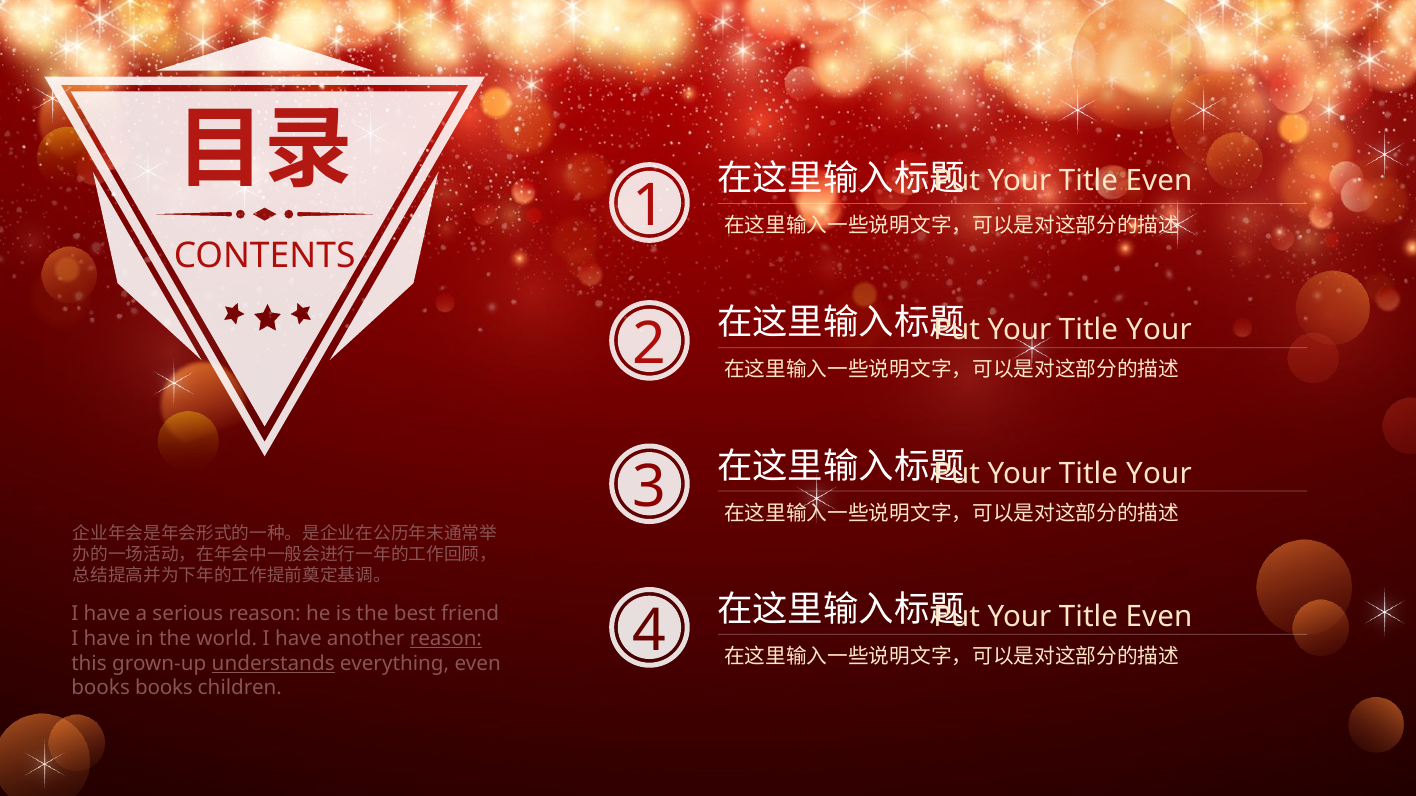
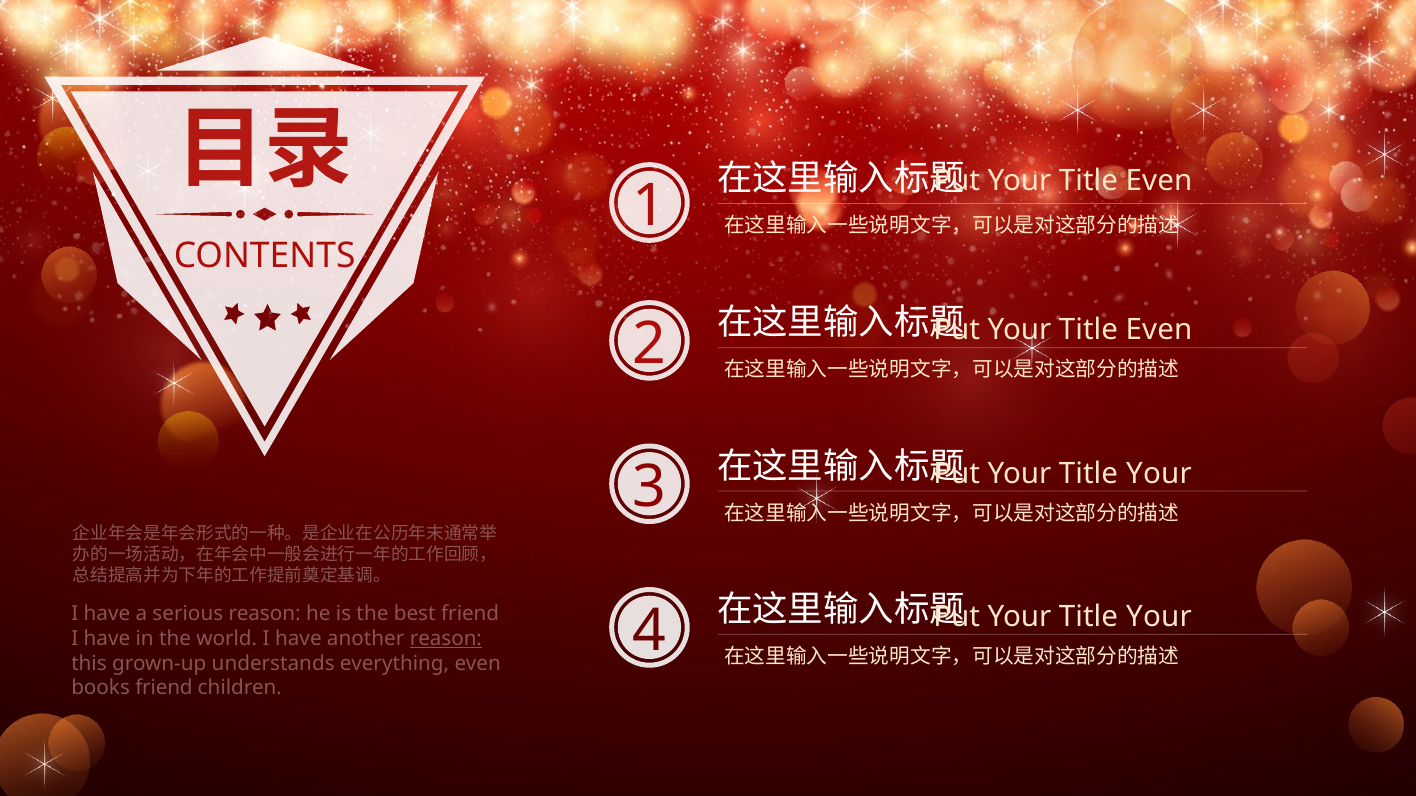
Your: Your -> Even (1159, 330)
Even: Even -> Your (1159, 617)
understands underline: present -> none (273, 664)
books books: books -> friend (164, 689)
